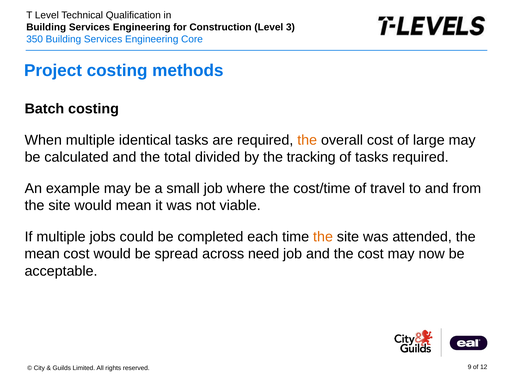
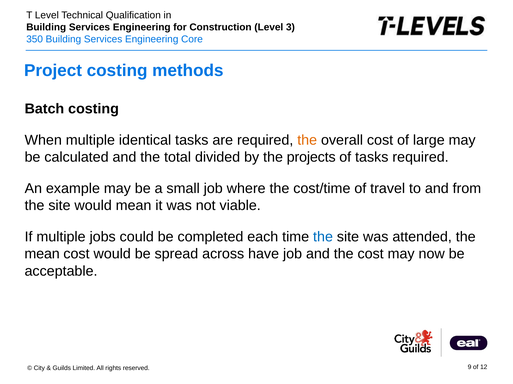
tracking: tracking -> projects (311, 157)
the colour: orange -> blue (323, 237)
need: need -> have (264, 254)
